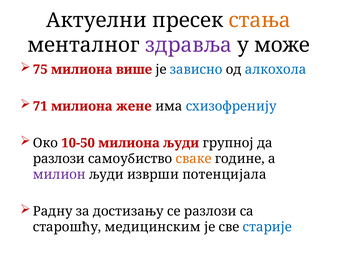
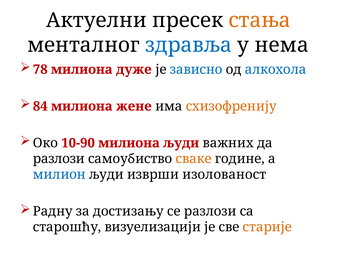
здравља colour: purple -> blue (188, 45)
може: може -> нема (282, 45)
75: 75 -> 78 (40, 69)
више: више -> дуже (134, 69)
71: 71 -> 84 (40, 106)
схизофренију colour: blue -> orange (231, 106)
10-50: 10-50 -> 10-90 (78, 143)
групној: групној -> важних (228, 143)
милион colour: purple -> blue (59, 174)
потенцијала: потенцијала -> изолованост (224, 174)
медицинским: медицинским -> визуелизацији (153, 227)
старије colour: blue -> orange (267, 227)
